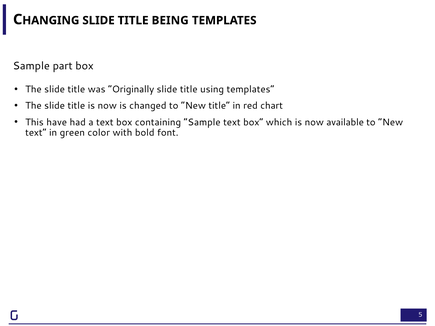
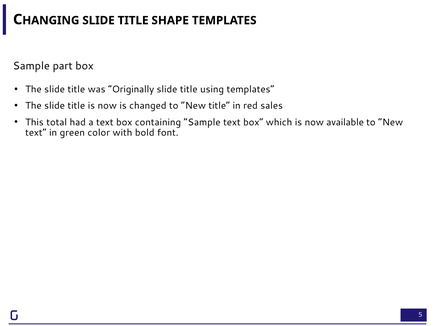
BEING: BEING -> SHAPE (170, 20)
chart: chart -> sales (272, 106)
have: have -> total (57, 122)
